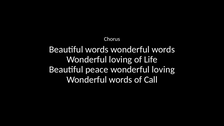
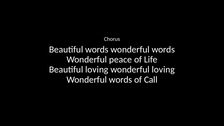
loving: loving -> peace (120, 59)
Beautiful peace: peace -> loving (97, 70)
